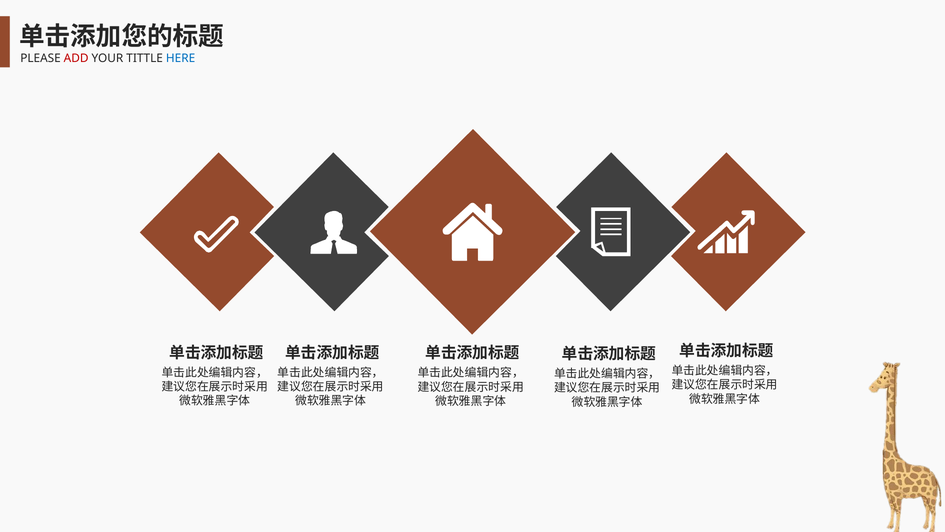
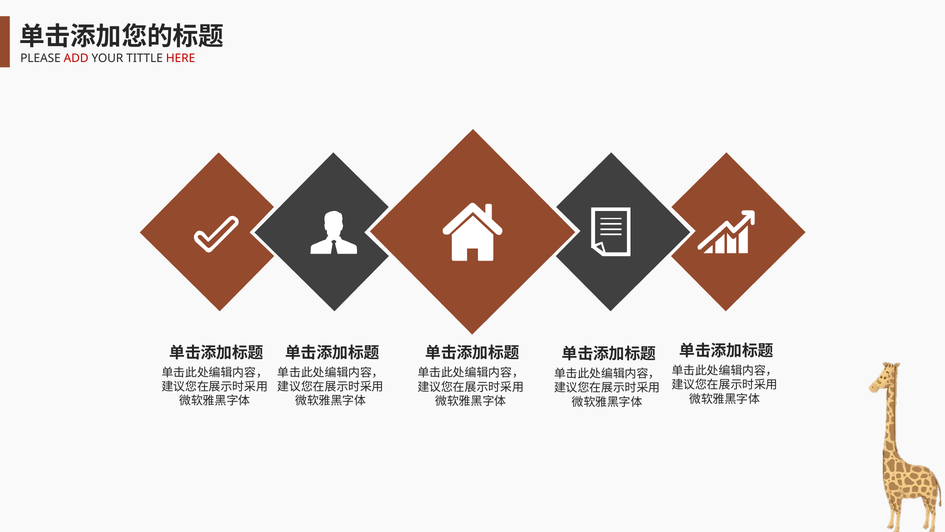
HERE colour: blue -> red (181, 58)
